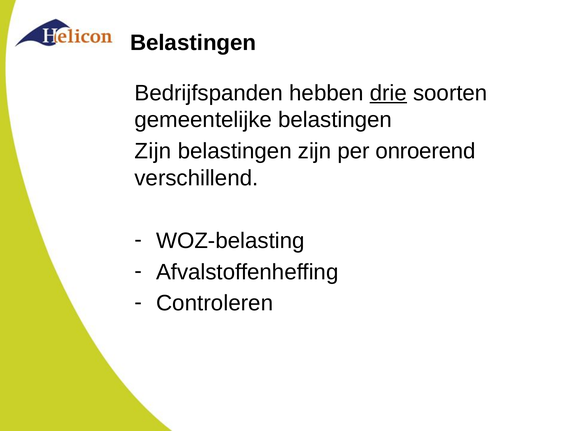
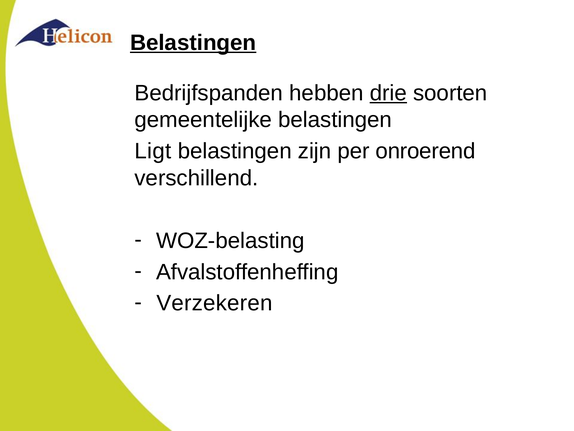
Belastingen underline: none -> present (193, 43)
Zijn: Zijn -> Ligt (153, 151)
Controleren: Controleren -> Verzekeren (215, 303)
